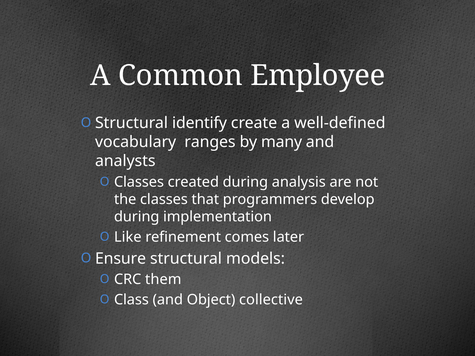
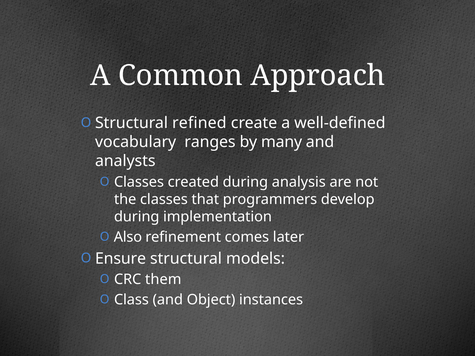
Employee: Employee -> Approach (318, 76)
identify: identify -> refined (199, 123)
Like: Like -> Also (128, 237)
collective: collective -> instances (271, 300)
